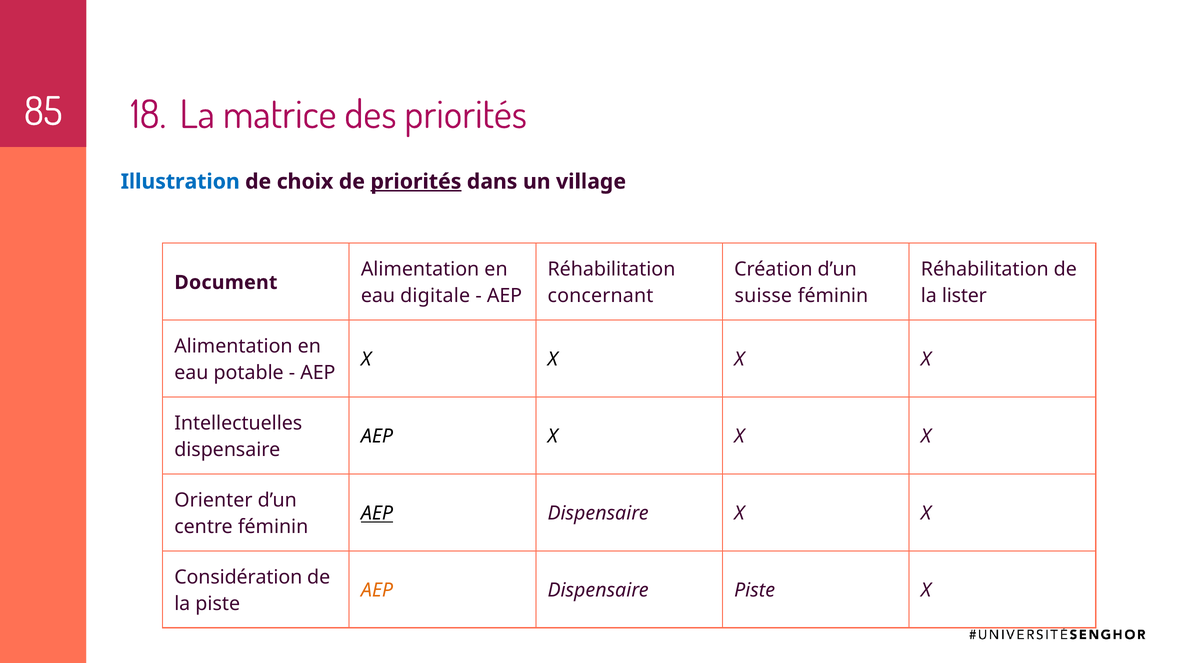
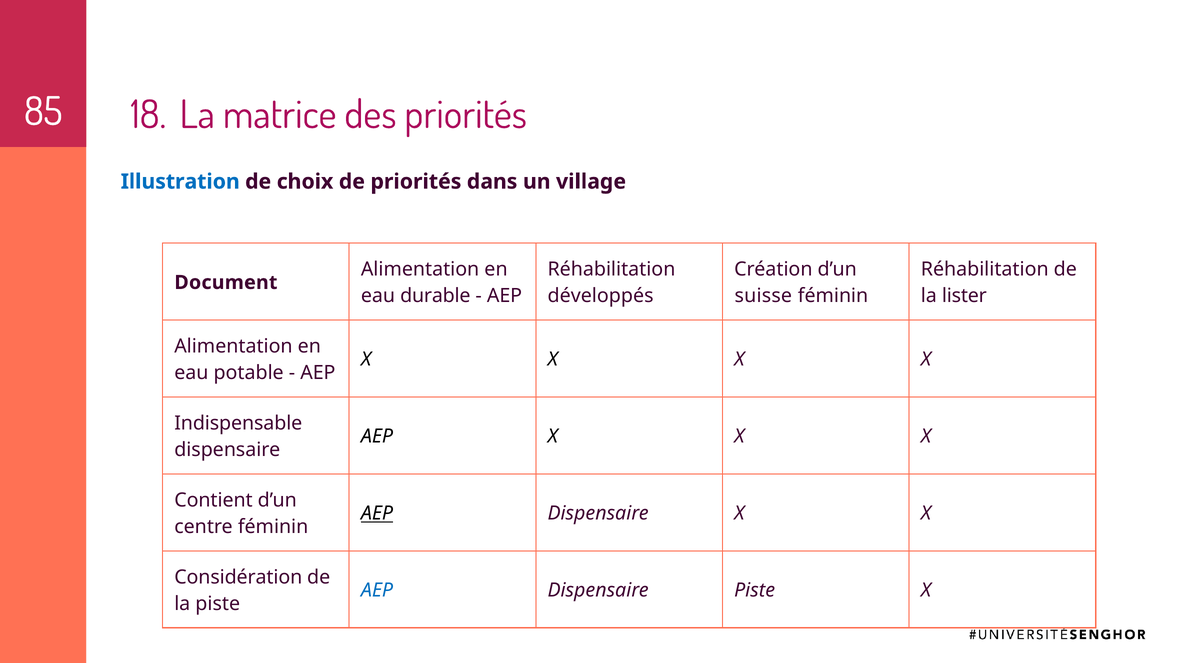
priorités underline: present -> none (416, 182)
digitale: digitale -> durable (435, 296)
concernant: concernant -> développés (601, 296)
Intellectuelles: Intellectuelles -> Indispensable (238, 423)
Orienter: Orienter -> Contient (213, 500)
AEP colour: orange -> blue (377, 591)
